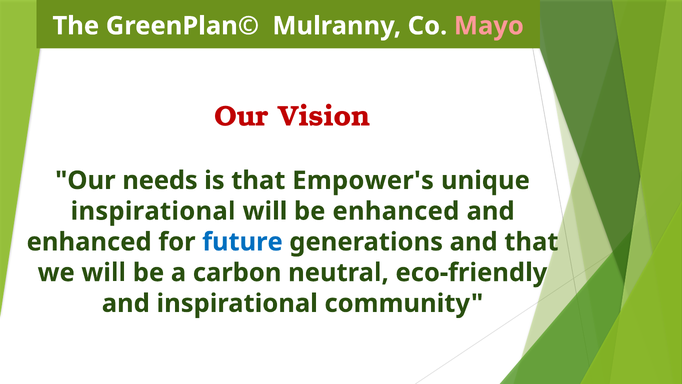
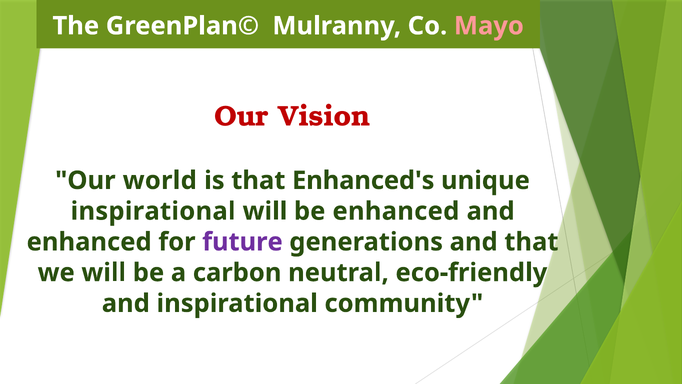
needs: needs -> world (160, 180)
Empower's: Empower's -> Enhanced's (363, 180)
future colour: blue -> purple (242, 242)
